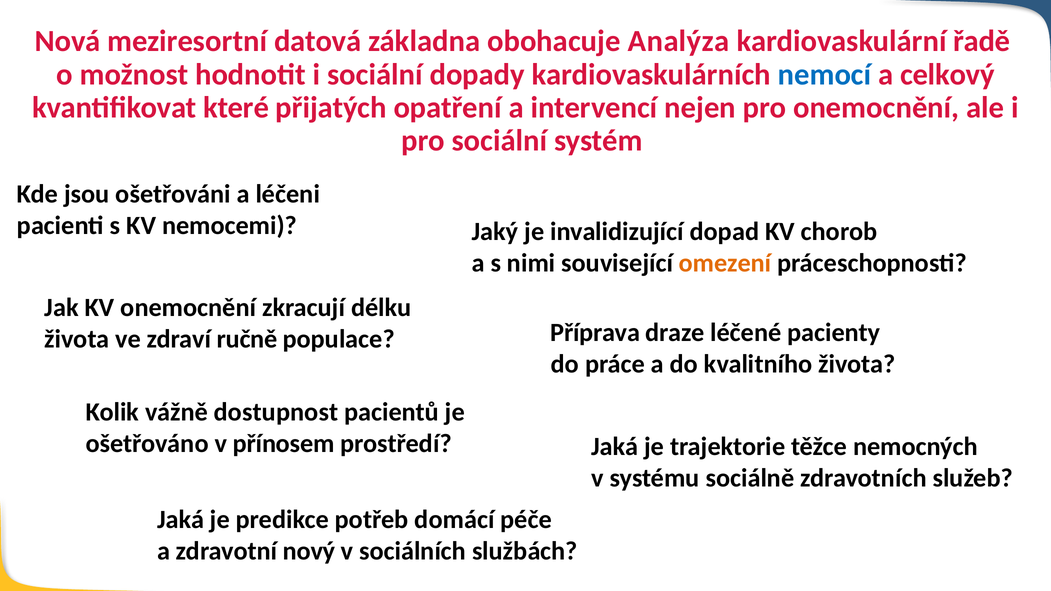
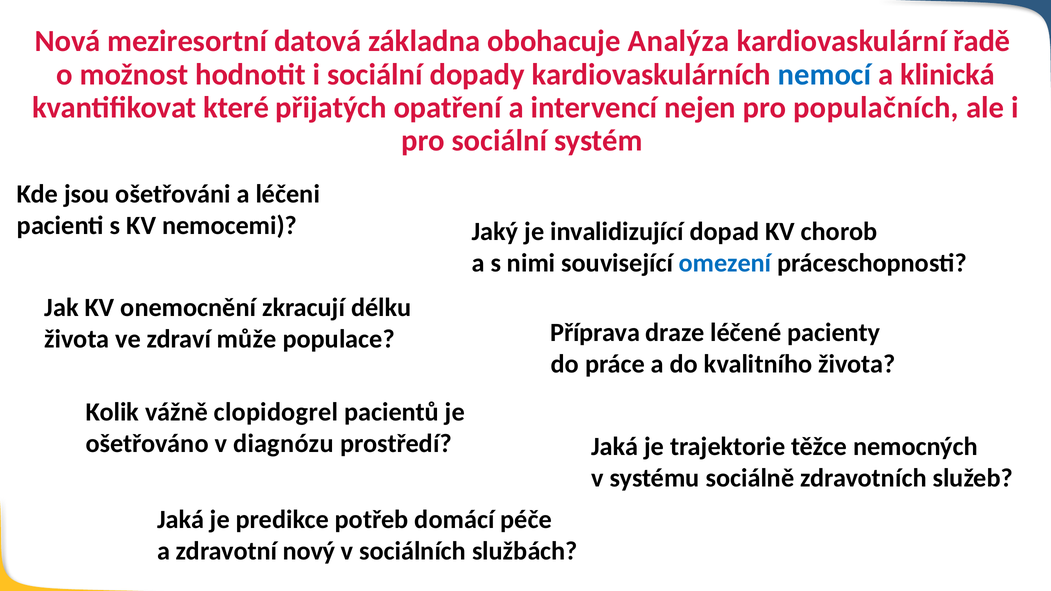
celkový: celkový -> klinická (947, 74)
pro onemocnění: onemocnění -> populačních (876, 108)
omezení colour: orange -> blue (725, 263)
ručně: ručně -> může (247, 339)
dostupnost: dostupnost -> clopidogrel (276, 412)
přínosem: přínosem -> diagnózu (283, 444)
